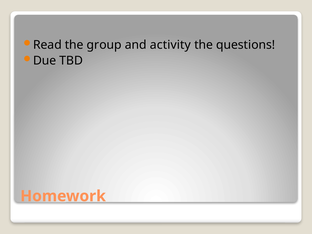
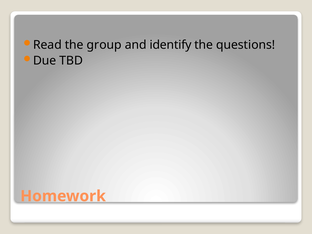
activity: activity -> identify (171, 45)
